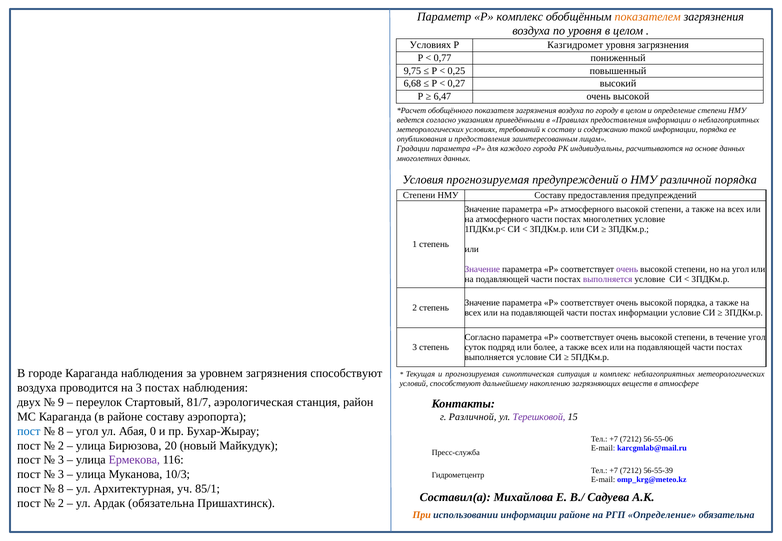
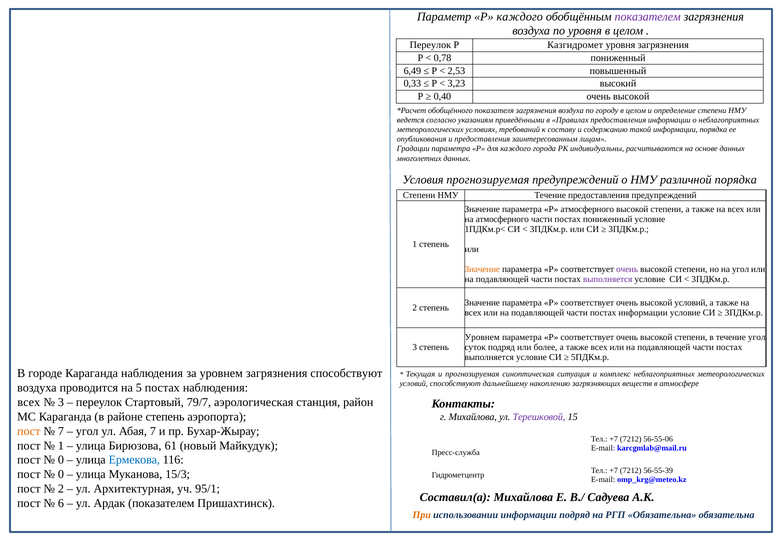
Р комплекс: комплекс -> каждого (520, 17)
показателем colour: orange -> purple (648, 17)
Условиях: Условиях -> Переулок (430, 45)
0,77: 0,77 -> 0,78 (443, 58)
9,75: 9,75 -> 6,49 (412, 71)
0,25: 0,25 -> 2,53 (456, 71)
6,68: 6,68 -> 0,33 (412, 84)
0,27: 0,27 -> 3,23 (456, 84)
6,47: 6,47 -> 0,40 (442, 97)
НМУ Составу: Составу -> Течение (550, 196)
постах многолетних: многолетних -> пониженный (608, 219)
Значение colour: purple -> orange (482, 269)
высокой порядка: порядка -> условий (691, 303)
Согласно: Согласно -> Уровнем (482, 337)
на 3: 3 -> 5 (139, 388)
двух: двух -> всех (29, 403)
9: 9 -> 3 (61, 403)
81/7: 81/7 -> 79/7 (199, 403)
районе составу: составу -> степень (165, 417)
г Различной: Различной -> Михайлова (473, 417)
пост colour: blue -> orange (29, 431)
8: 8 -> 7 (61, 431)
Абая 0: 0 -> 7 (153, 431)
2: 2 -> 1 (61, 446)
20: 20 -> 61 (171, 446)
3: 3 -> 0 (61, 460)
Ермекова colour: purple -> blue (134, 460)
3: 3 -> 0 (61, 475)
10/3: 10/3 -> 15/3 (178, 475)
8: 8 -> 2 (61, 489)
85/1: 85/1 -> 95/1 (208, 489)
2: 2 -> 6 (61, 504)
Ардак обязательна: обязательна -> показателем (161, 504)
информации районе: районе -> подряд (575, 516)
РГП Определение: Определение -> Обязательна (662, 516)
